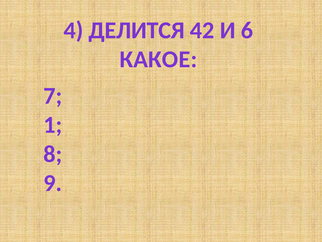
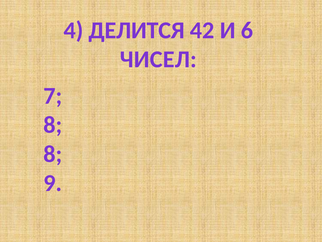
КАКОЕ: КАКОЕ -> ЧИСЕЛ (158, 59)
1: 1 -> 8 (53, 125)
